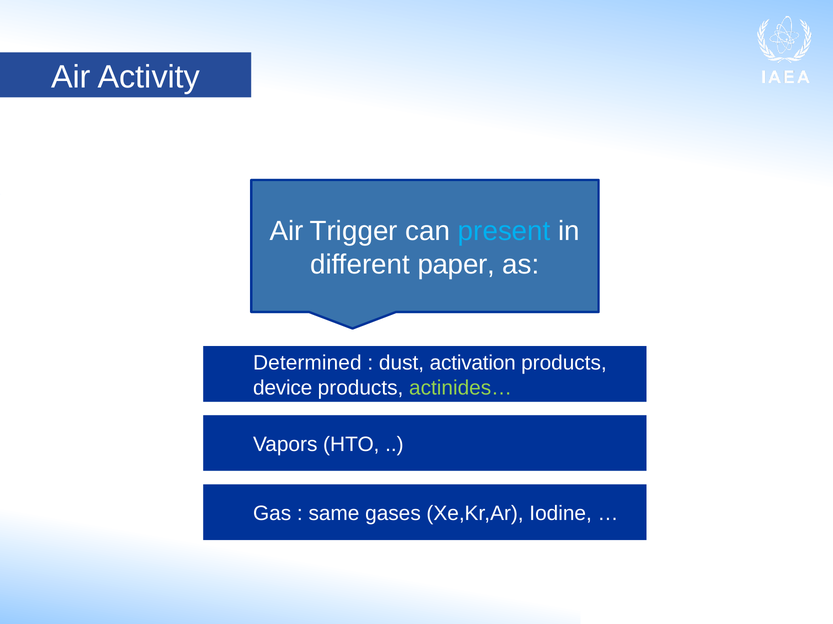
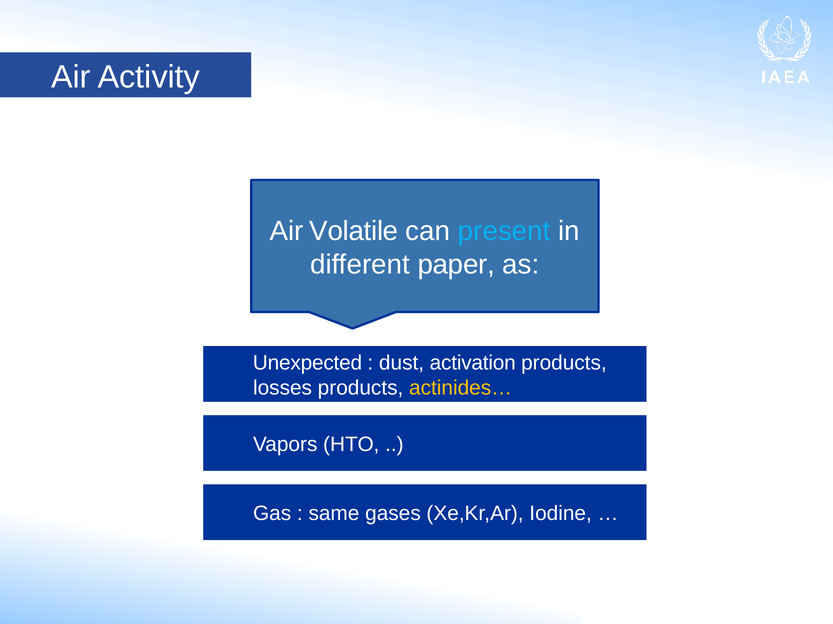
Trigger: Trigger -> Volatile (354, 232)
Determined: Determined -> Unexpected (307, 363)
device: device -> losses (283, 388)
actinides… colour: light green -> yellow (461, 388)
